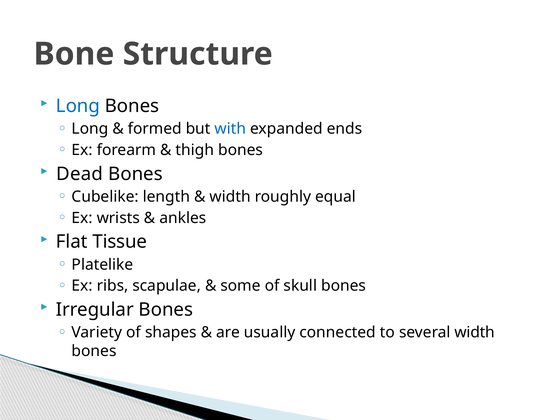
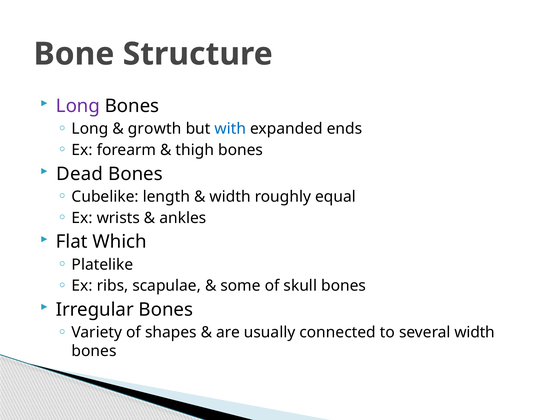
Long colour: blue -> purple (78, 106)
formed: formed -> growth (155, 129)
Tissue: Tissue -> Which (120, 242)
